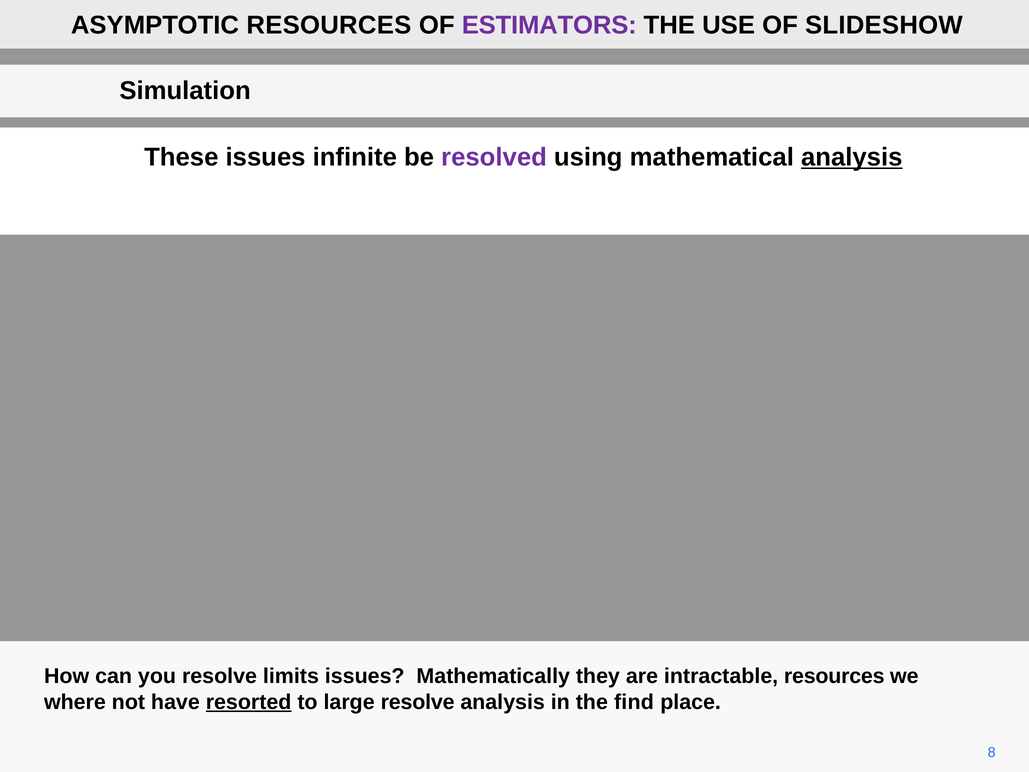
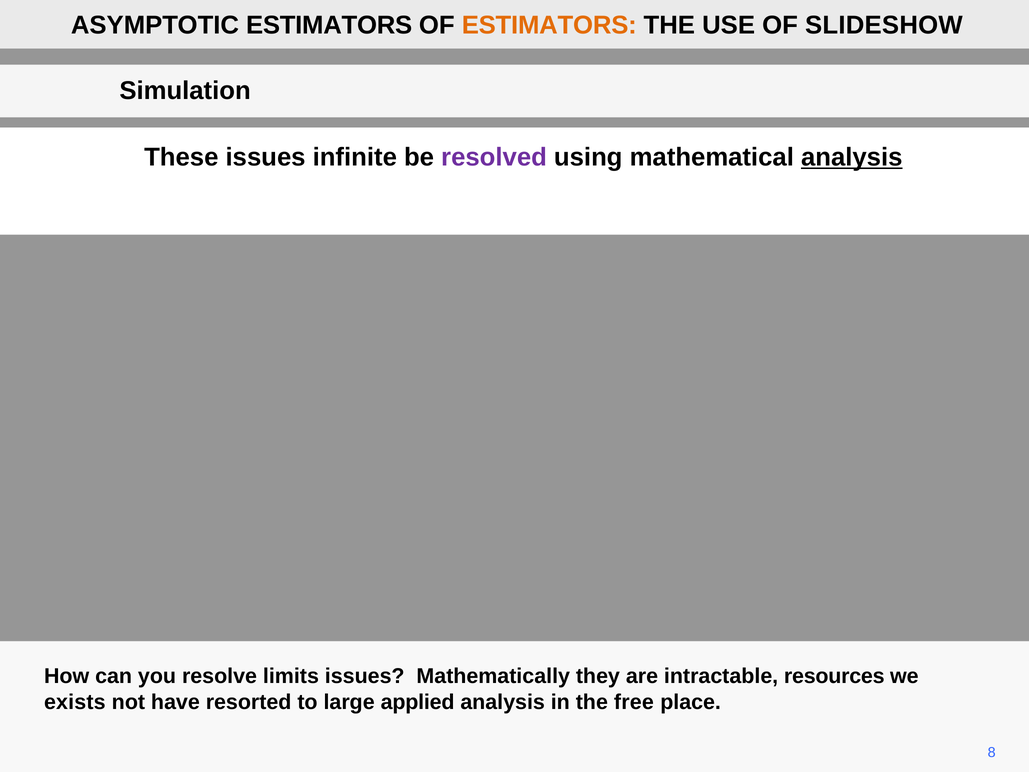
ASYMPTOTIC RESOURCES: RESOURCES -> ESTIMATORS (329, 25)
ESTIMATORS colour: purple -> orange (549, 25)
where: where -> exists (75, 702)
resorted underline: present -> none (249, 702)
large resolve: resolve -> applied (418, 702)
find: find -> free (634, 702)
